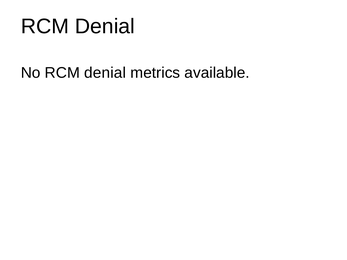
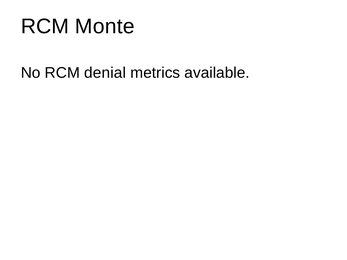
Denial: Denial -> Monte (105, 26)
